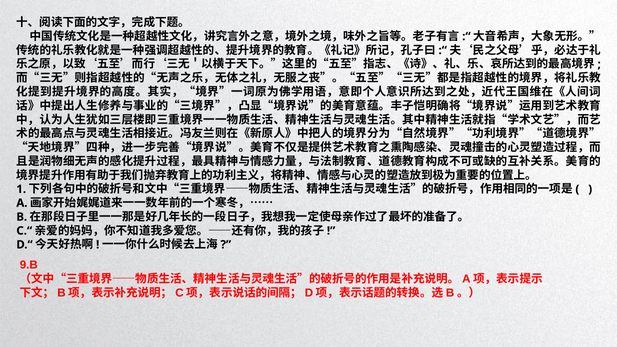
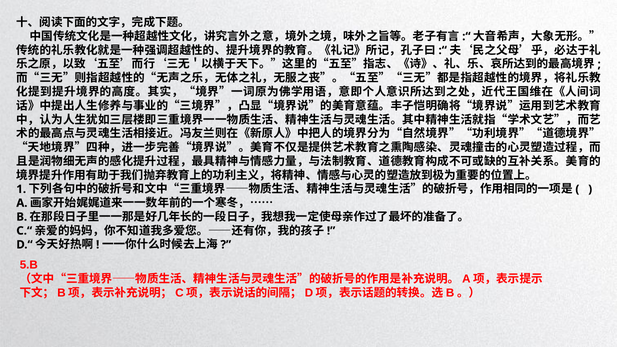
9.B: 9.B -> 5.B (29, 265)
